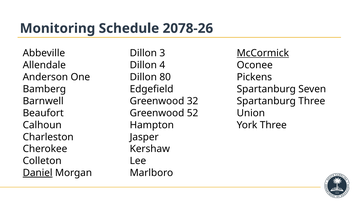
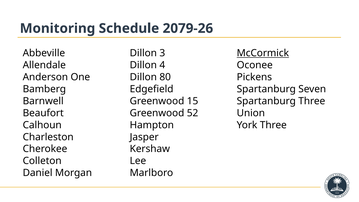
2078-26: 2078-26 -> 2079-26 (188, 28)
32: 32 -> 15 (193, 101)
Daniel underline: present -> none (38, 173)
